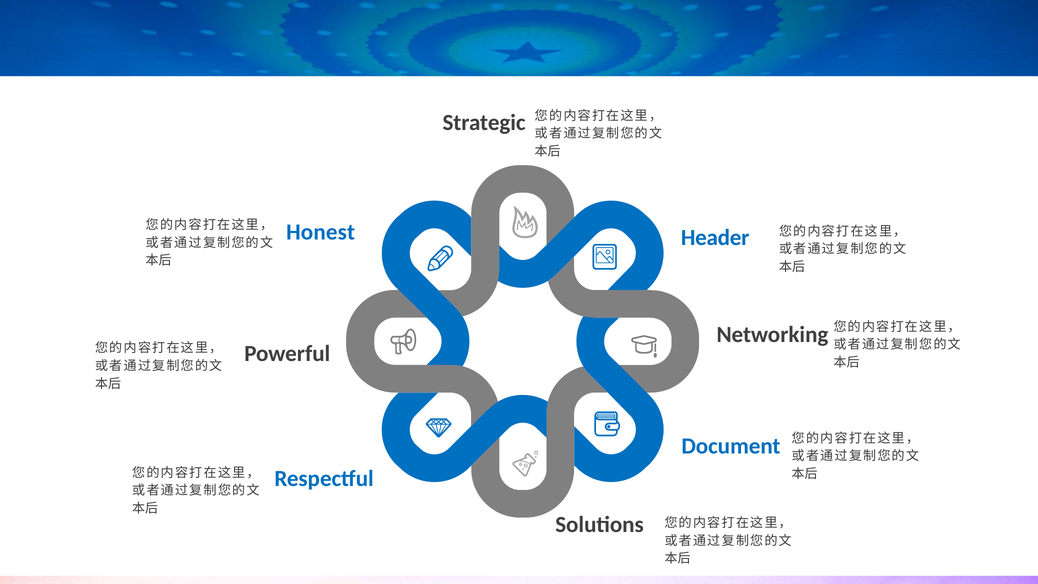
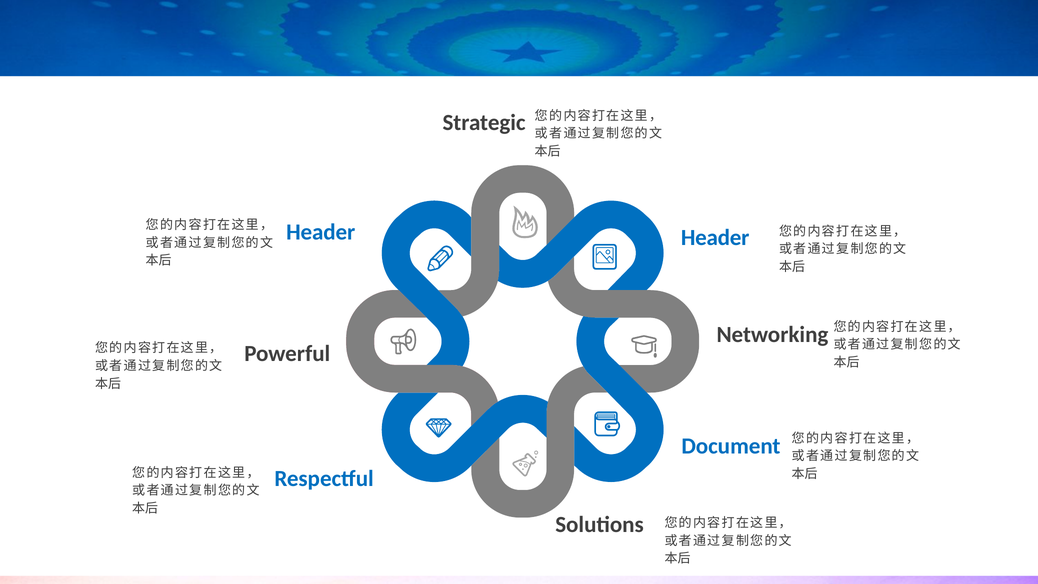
Honest: Honest -> Header (321, 232)
